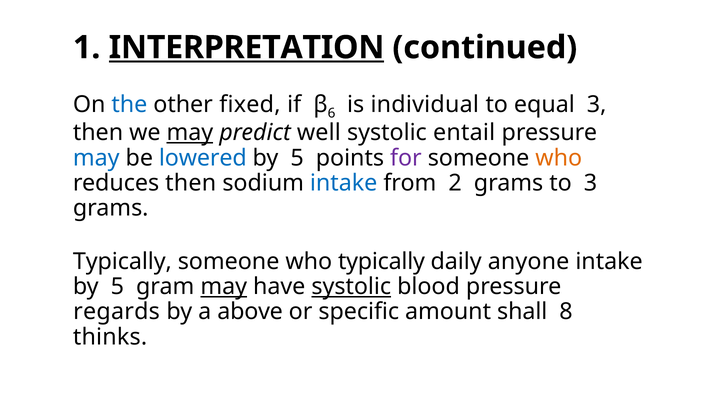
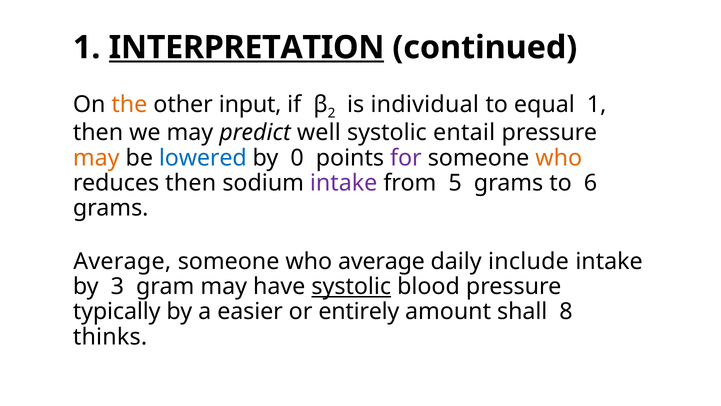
the colour: blue -> orange (129, 104)
fixed: fixed -> input (250, 104)
6: 6 -> 2 (332, 113)
equal 3: 3 -> 1 (597, 104)
may underline: present -> none (190, 132)
may colour: blue -> orange (96, 158)
5: 5 -> 0 (297, 158)
intake colour: blue -> purple (344, 183)
2: 2 -> 5 (455, 183)
to 3: 3 -> 6 (590, 183)
Typically: Typically -> Average (122, 261)
who typically: typically -> average (381, 261)
anyone: anyone -> include (528, 261)
5: 5 -> 3 (117, 286)
may underline: present -> none (224, 286)
regards: regards -> typically (117, 311)
above: above -> easier (250, 311)
specific: specific -> entirely (359, 311)
